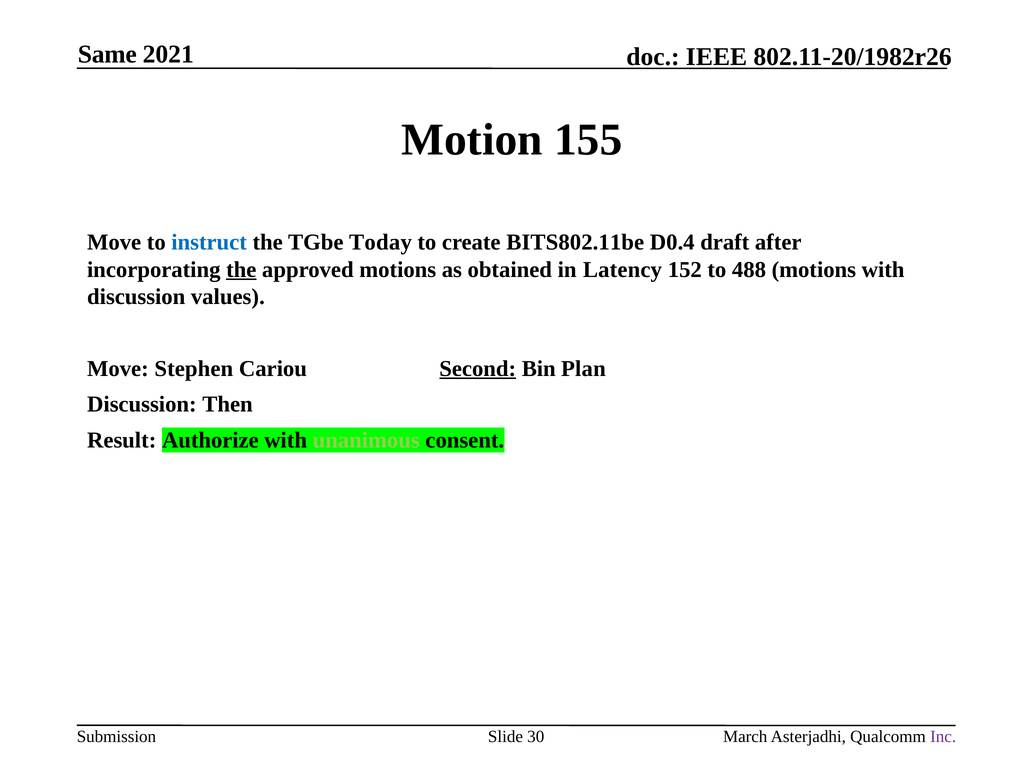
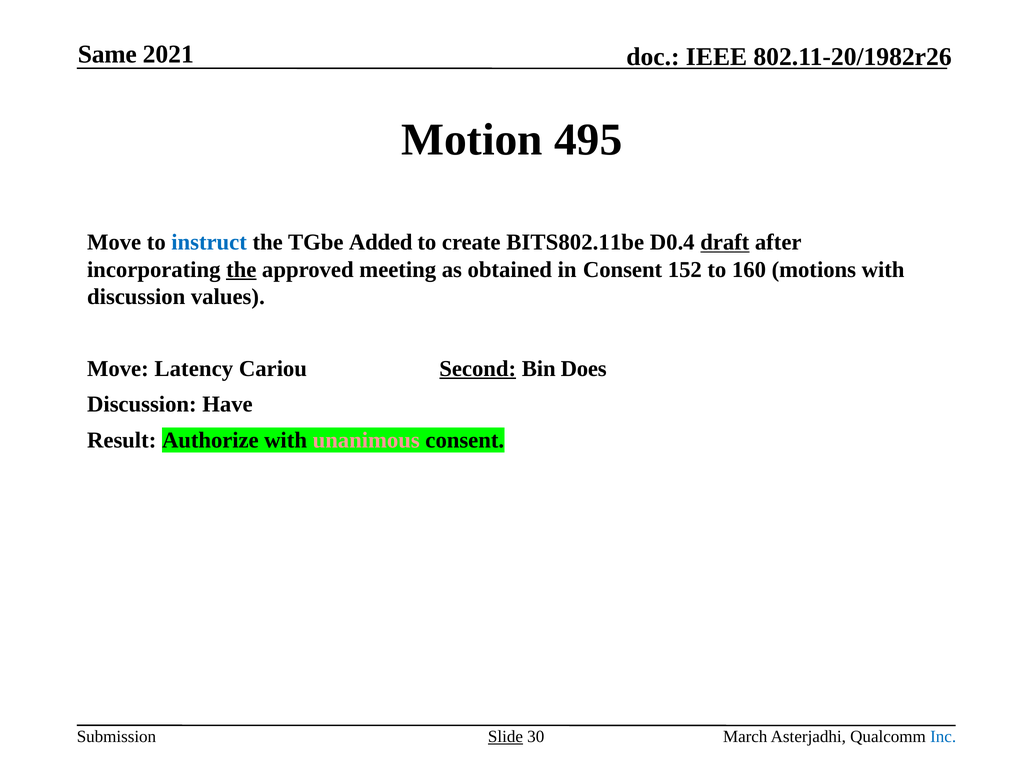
155: 155 -> 495 (588, 140)
Today: Today -> Added (381, 242)
draft underline: none -> present (725, 242)
approved motions: motions -> meeting (398, 270)
in Latency: Latency -> Consent (623, 270)
488: 488 -> 160 (749, 270)
Stephen: Stephen -> Latency (194, 369)
Plan: Plan -> Does (584, 369)
Then: Then -> Have (227, 404)
unanimous colour: light green -> pink (366, 440)
Slide underline: none -> present (505, 737)
Inc colour: purple -> blue (943, 737)
